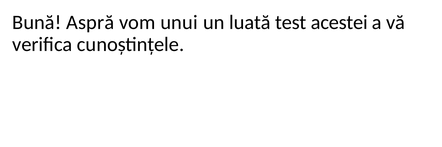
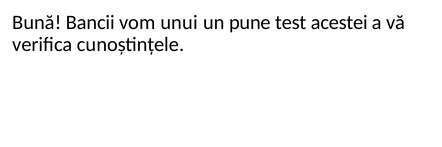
Aspră: Aspră -> Bancii (90, 22)
luată: luată -> pune (250, 22)
